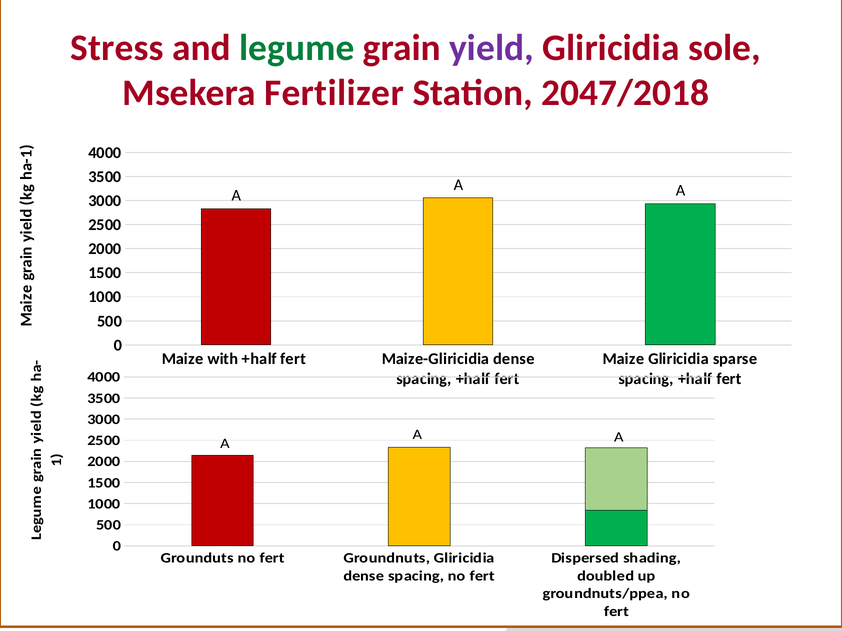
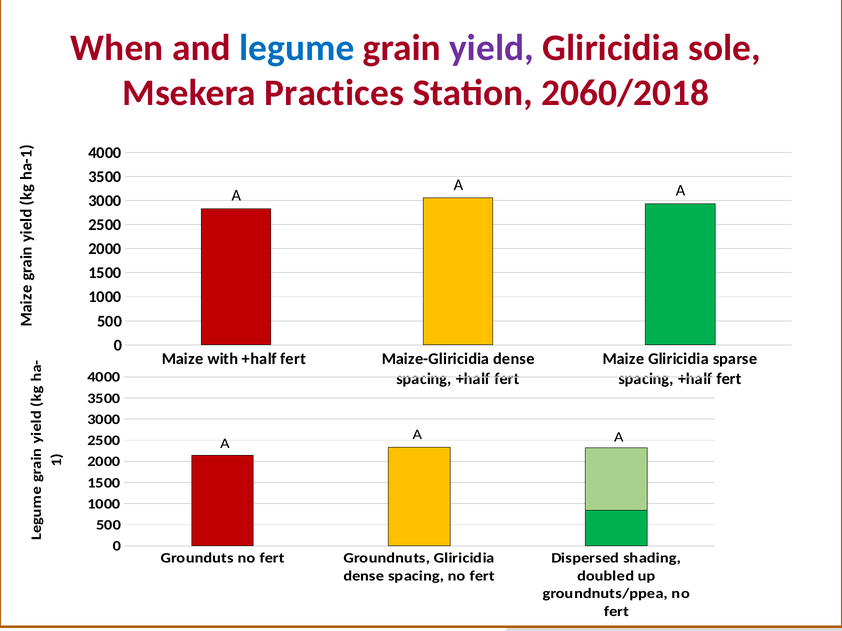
Stress: Stress -> When (117, 48)
legume colour: green -> blue (297, 48)
Fertilizer: Fertilizer -> Practices (334, 93)
2047/2018: 2047/2018 -> 2060/2018 (625, 93)
